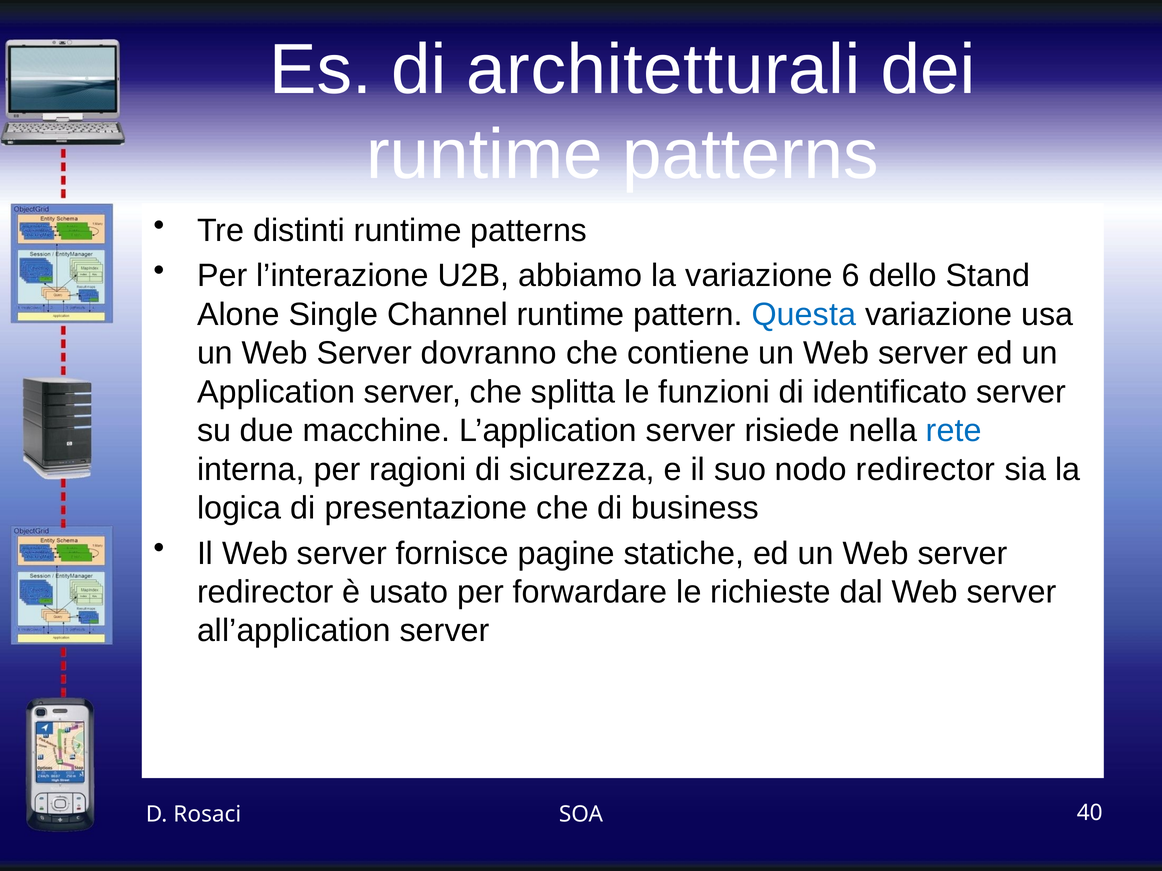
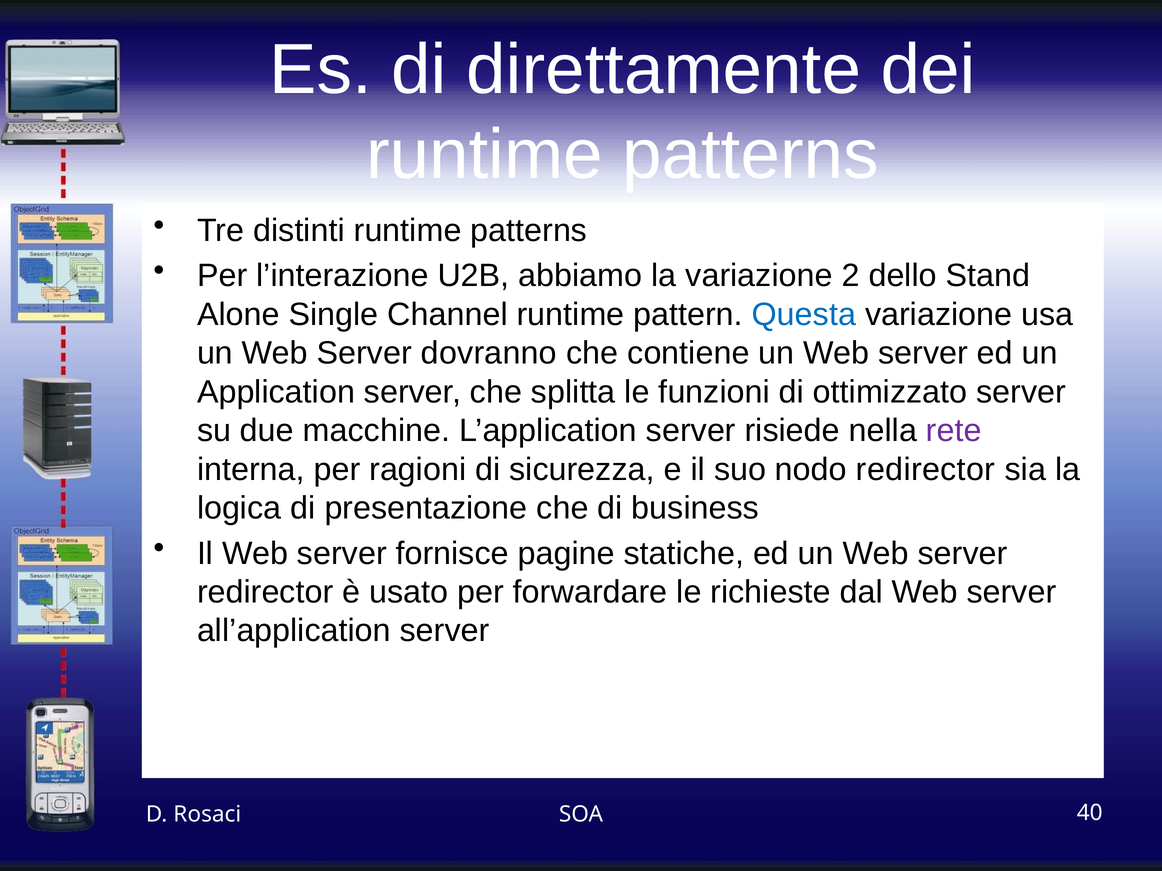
architetturali: architetturali -> direttamente (664, 70)
6: 6 -> 2 (851, 276)
identificato: identificato -> ottimizzato (890, 392)
rete colour: blue -> purple (954, 431)
